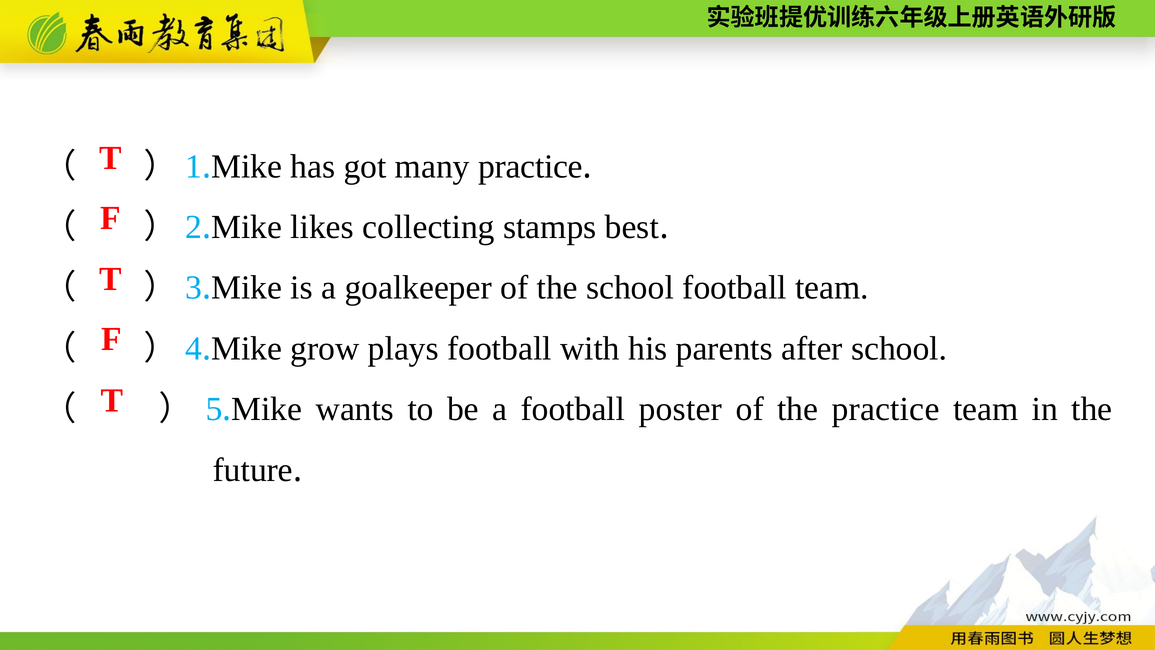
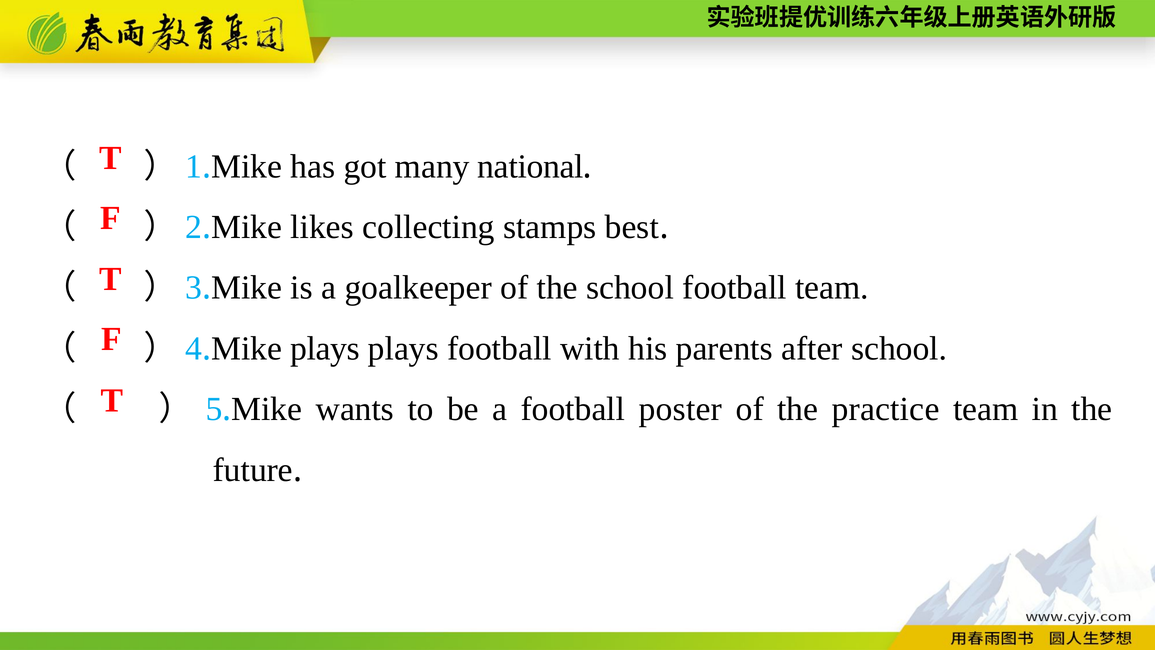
many practice: practice -> national (531, 166)
grow: grow -> plays (325, 348)
